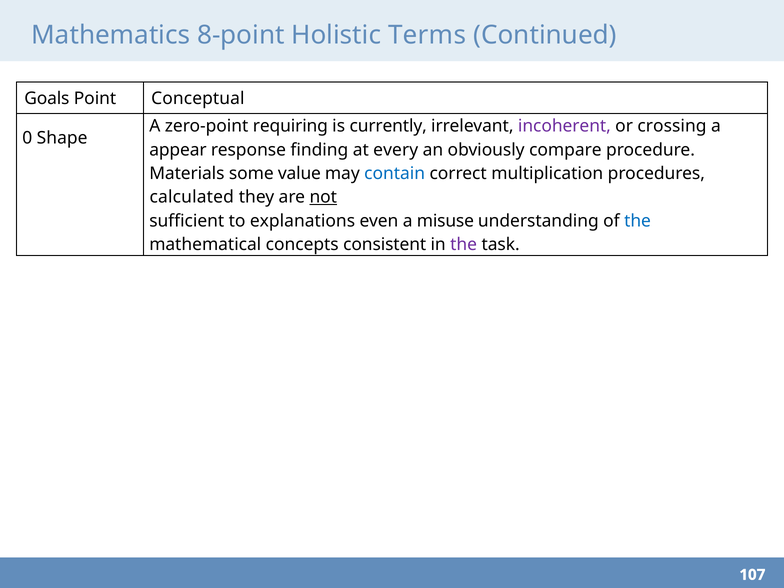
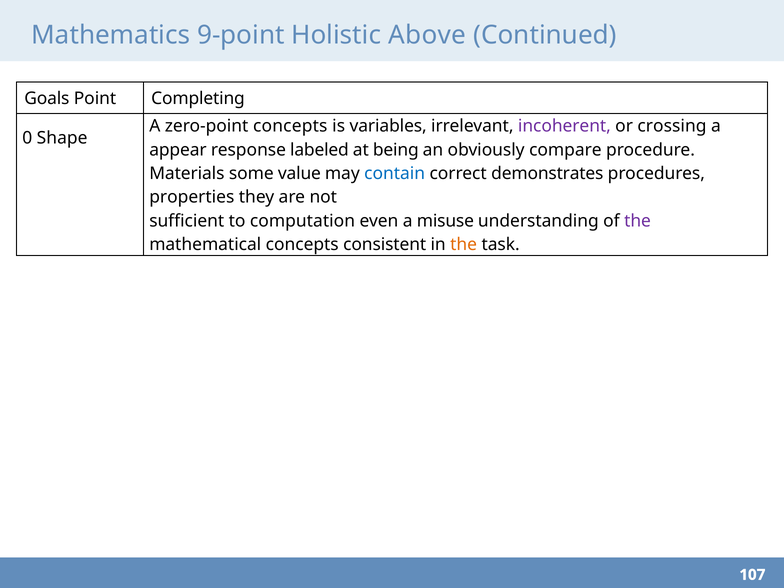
8-point: 8-point -> 9-point (241, 35)
Terms: Terms -> Above (427, 35)
Conceptual: Conceptual -> Completing (198, 99)
zero-point requiring: requiring -> concepts (290, 126)
currently: currently -> variables (388, 126)
finding: finding -> labeled (319, 150)
every: every -> being (396, 150)
multiplication: multiplication -> demonstrates (547, 173)
calculated: calculated -> properties (192, 197)
not underline: present -> none (323, 197)
explanations: explanations -> computation (302, 221)
the colour: blue -> purple (638, 221)
the colour: purple -> orange (464, 244)
